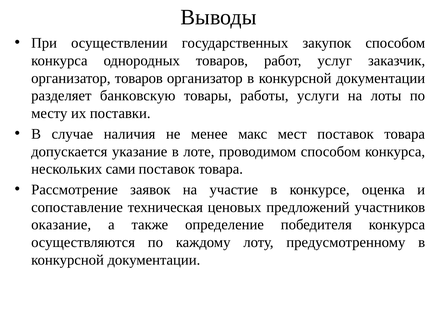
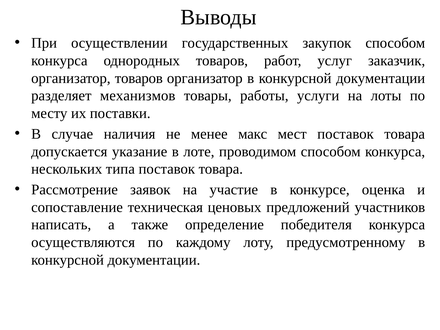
банковскую: банковскую -> механизмов (138, 96)
сами: сами -> типа (120, 169)
оказание: оказание -> написать (61, 225)
